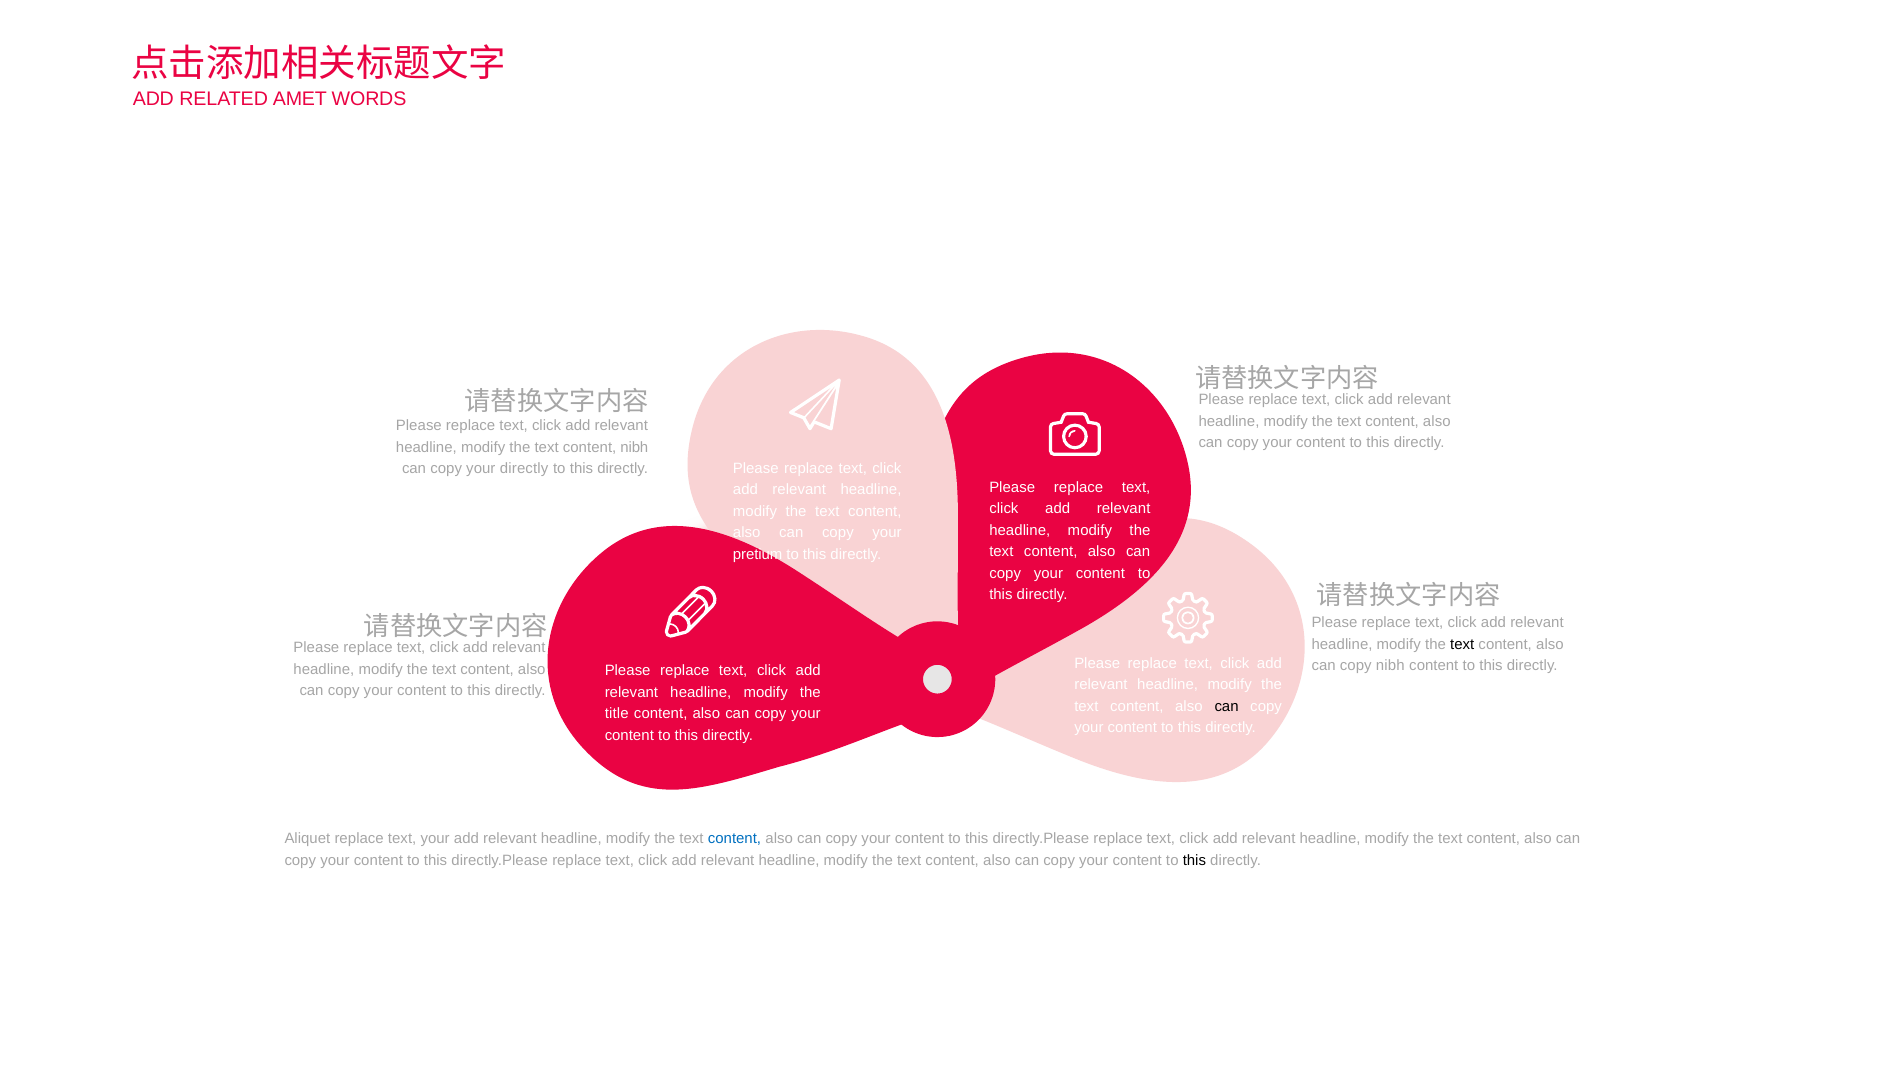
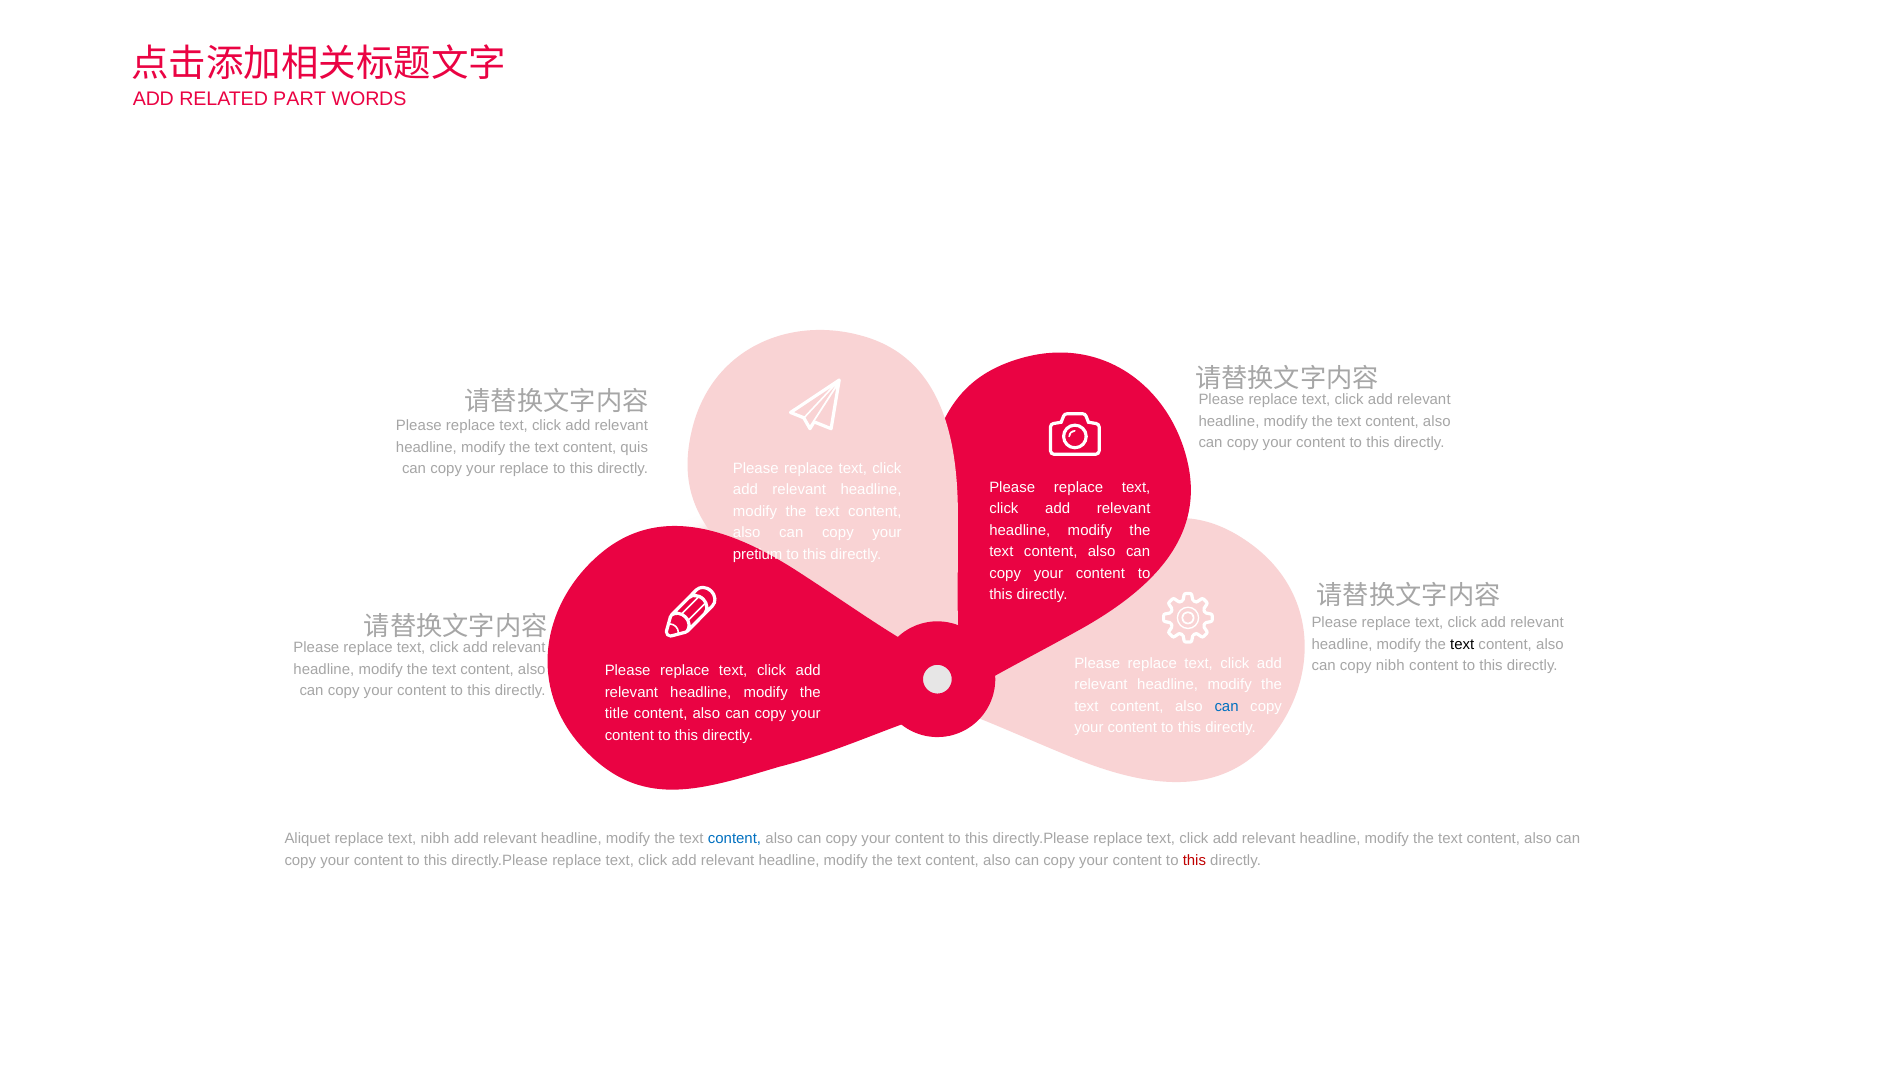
AMET: AMET -> PART (300, 100)
content nibh: nibh -> quis (634, 447)
your directly: directly -> replace (524, 469)
can colour: black -> blue (1227, 706)
text your: your -> nibh (435, 839)
this colour: black -> red (1194, 861)
